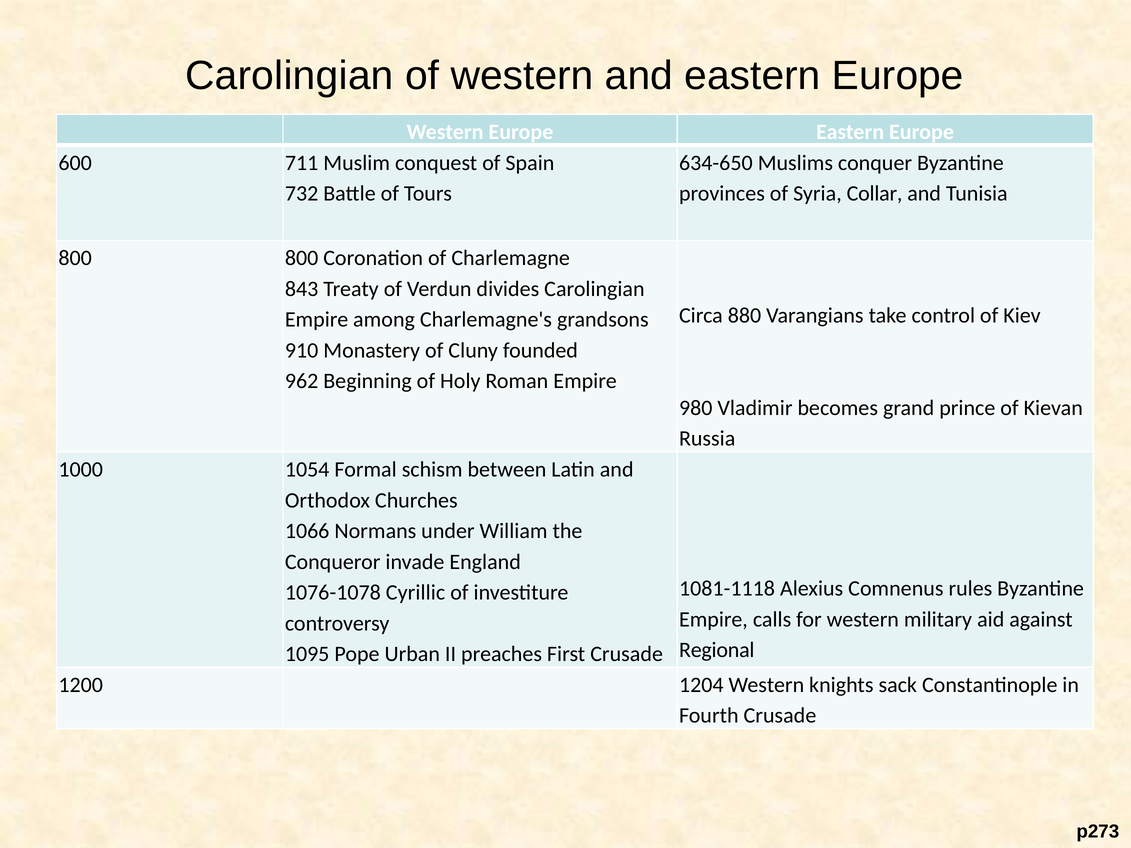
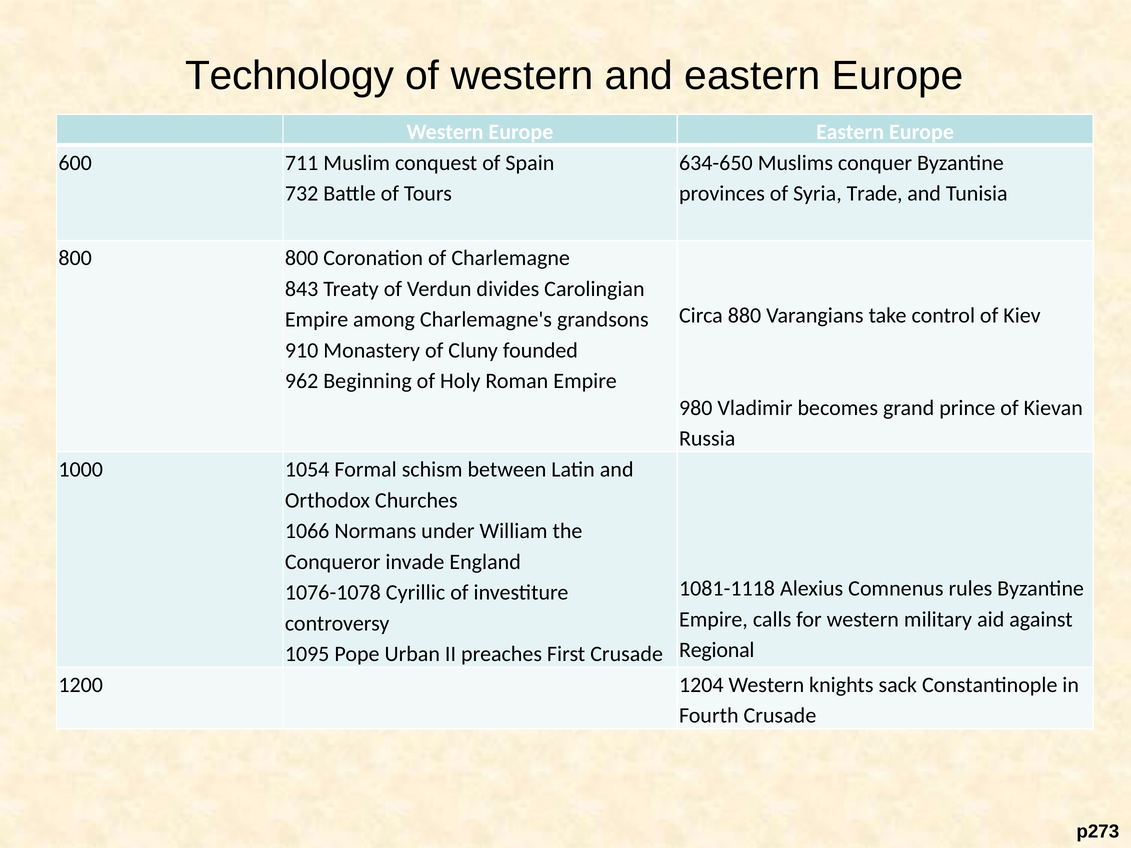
Carolingian: Carolingian -> Technology (290, 76)
Collar: Collar -> Trade (875, 194)
